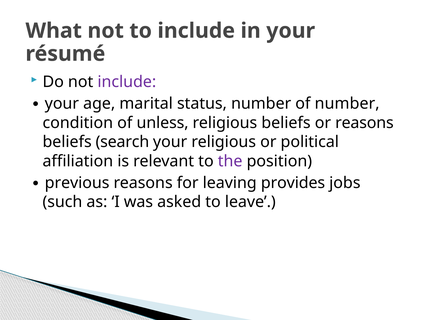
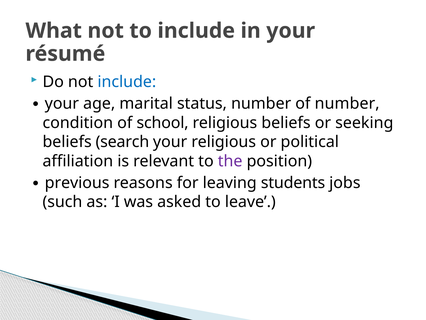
include colour: purple -> blue (127, 82)
unless: unless -> school (163, 123)
or reasons: reasons -> seeking (364, 123)
provides: provides -> students (293, 182)
